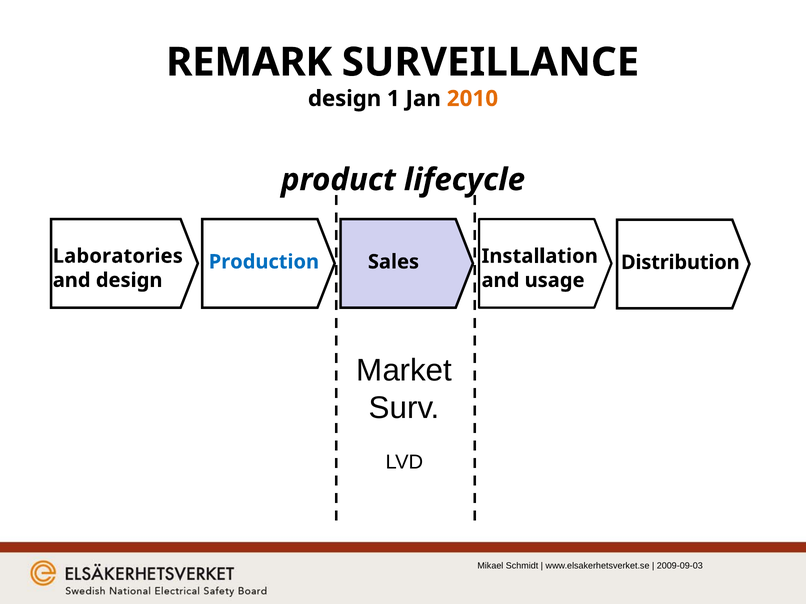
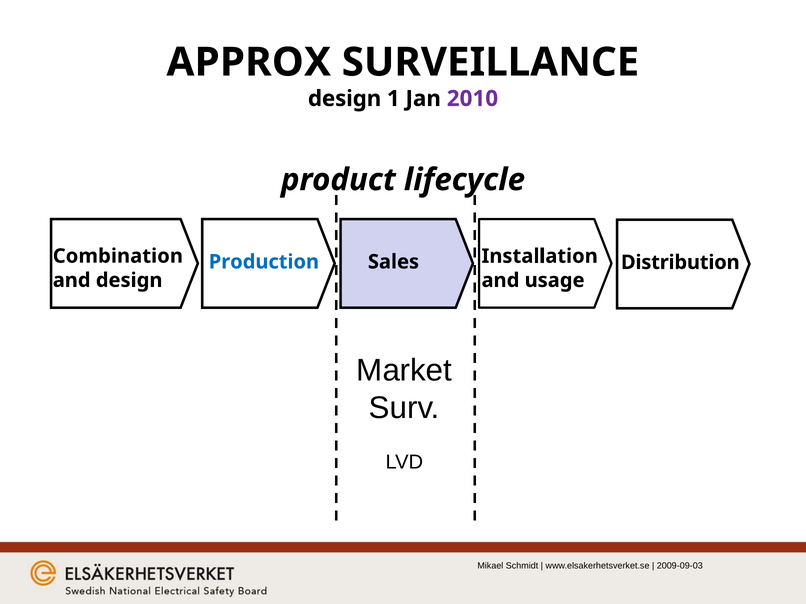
REMARK: REMARK -> APPROX (249, 62)
2010 colour: orange -> purple (472, 99)
Laboratories: Laboratories -> Combination (118, 256)
